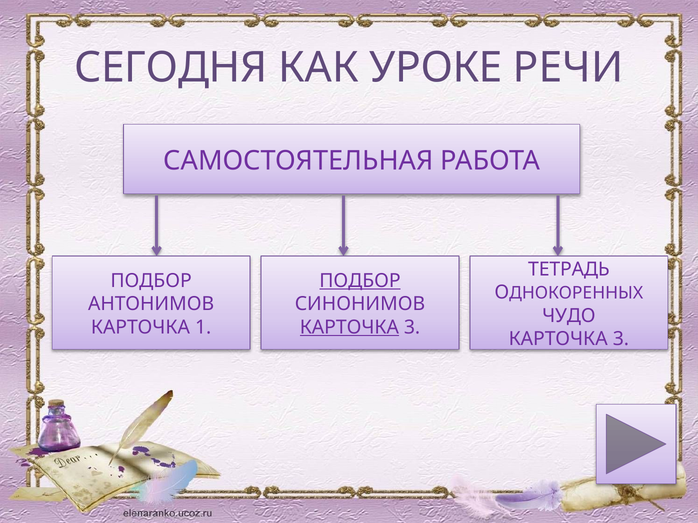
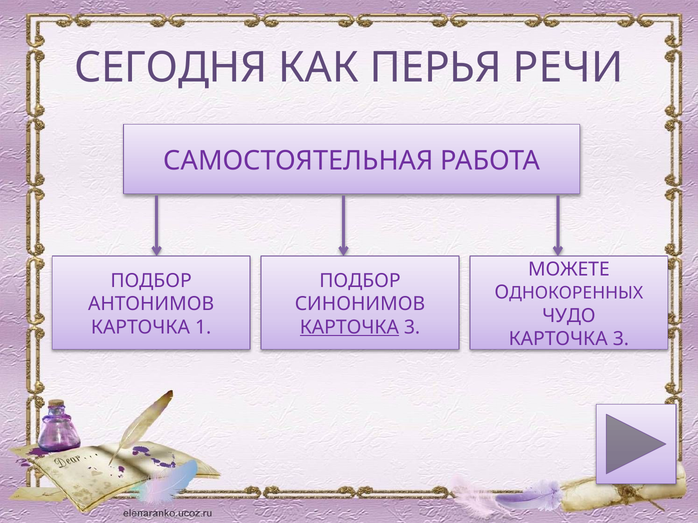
УРОКЕ: УРОКЕ -> ПЕРЬЯ (436, 68)
ТЕТРАДЬ: ТЕТРАДЬ -> МОЖЕТЕ (569, 269)
ПОДБОР underline: present -> none (360, 281)
